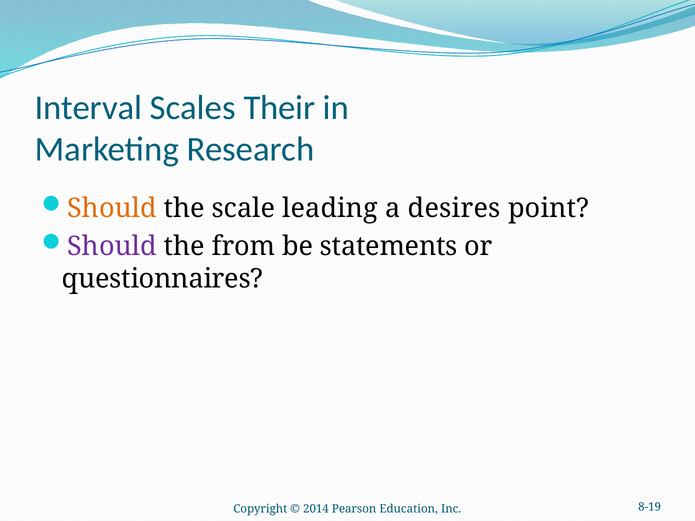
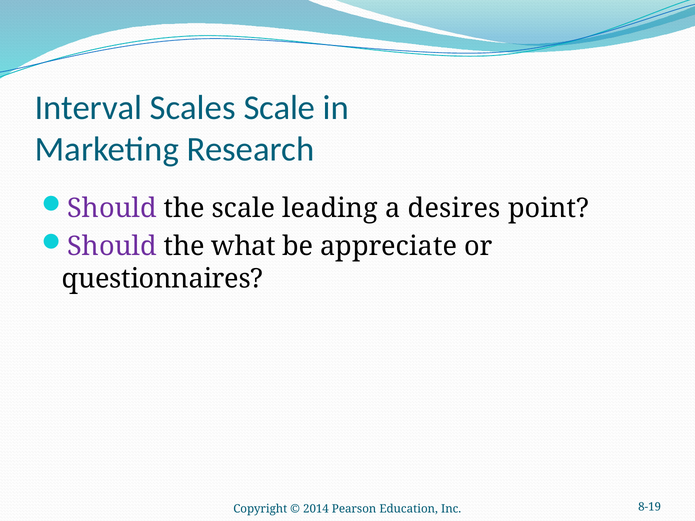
Scales Their: Their -> Scale (279, 108)
Should colour: orange -> purple (112, 209)
from: from -> what (244, 246)
statements: statements -> appreciate (389, 246)
